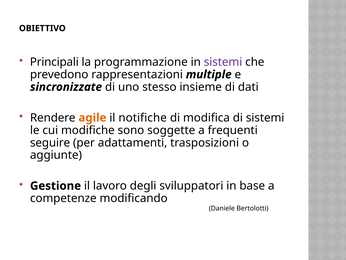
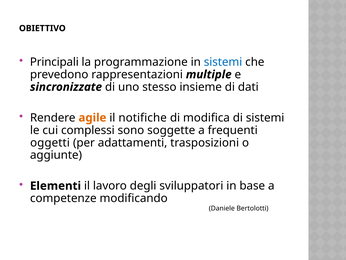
sistemi colour: purple -> blue (223, 62)
modifiche: modifiche -> complessi (88, 130)
seguire: seguire -> oggetti (50, 142)
Gestione: Gestione -> Elementi (56, 186)
